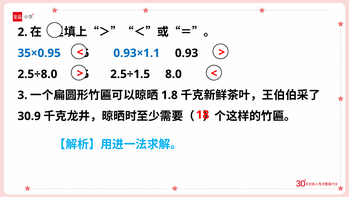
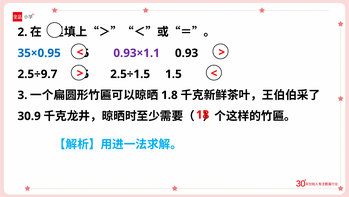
0.93×1.1 colour: blue -> purple (137, 53)
2.5÷8.0: 2.5÷8.0 -> 2.5÷9.7 (37, 74)
8.0: 8.0 -> 1.5 (173, 74)
